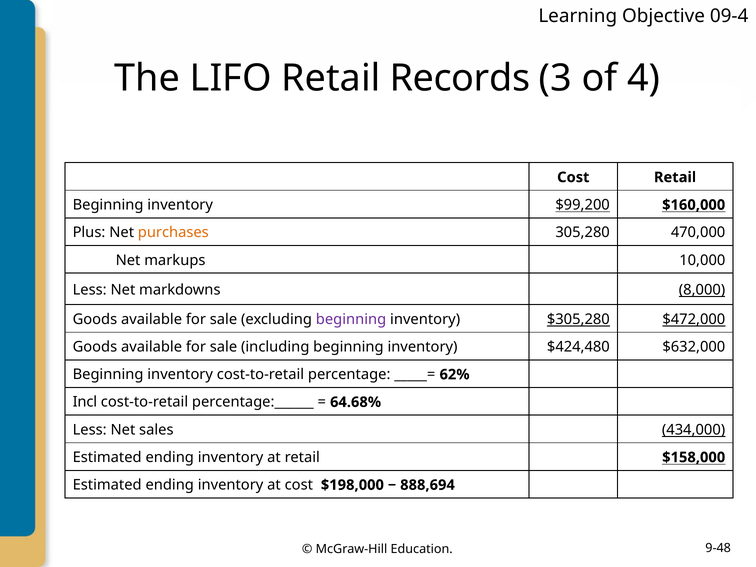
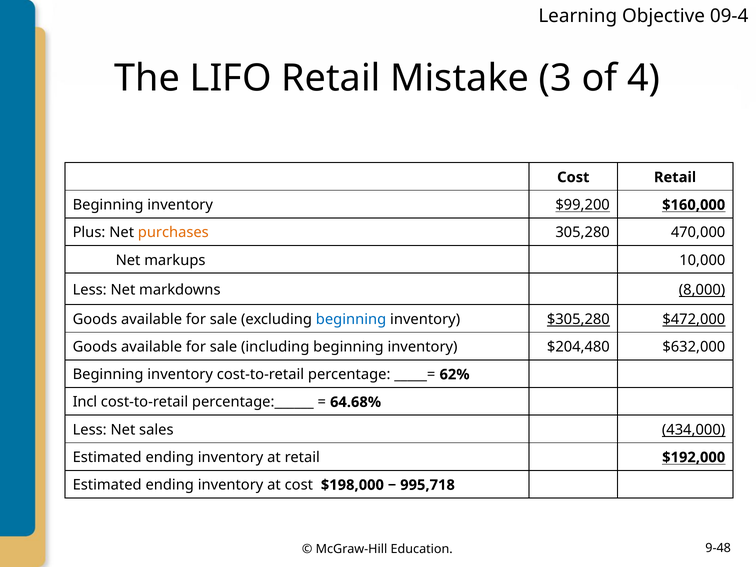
Records: Records -> Mistake (460, 78)
beginning colour: purple -> blue (351, 319)
$424,480: $424,480 -> $204,480 (578, 347)
$158,000: $158,000 -> $192,000 (694, 457)
888,694: 888,694 -> 995,718 (428, 485)
